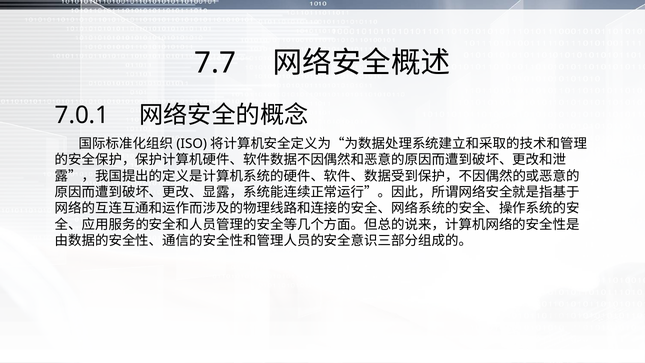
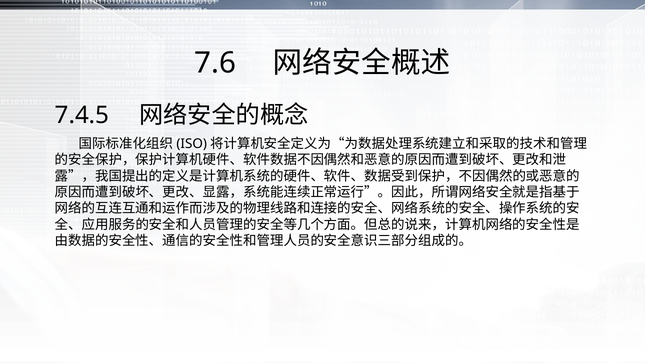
7.7: 7.7 -> 7.6 (215, 63)
7.0.1: 7.0.1 -> 7.4.5 (82, 115)
